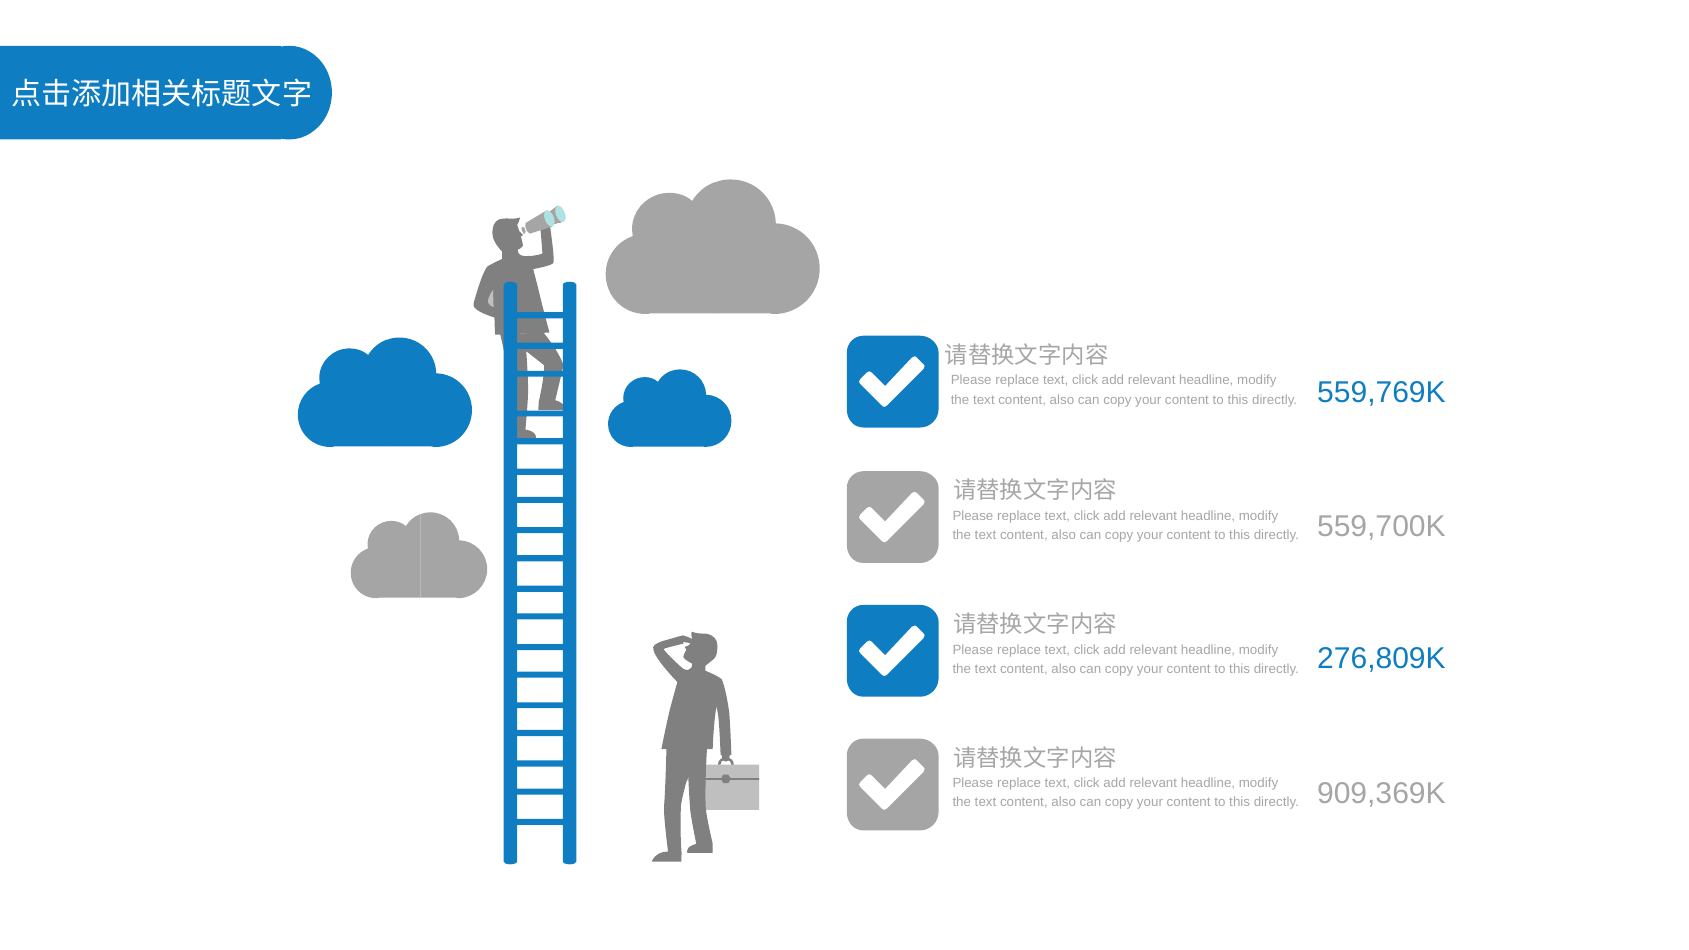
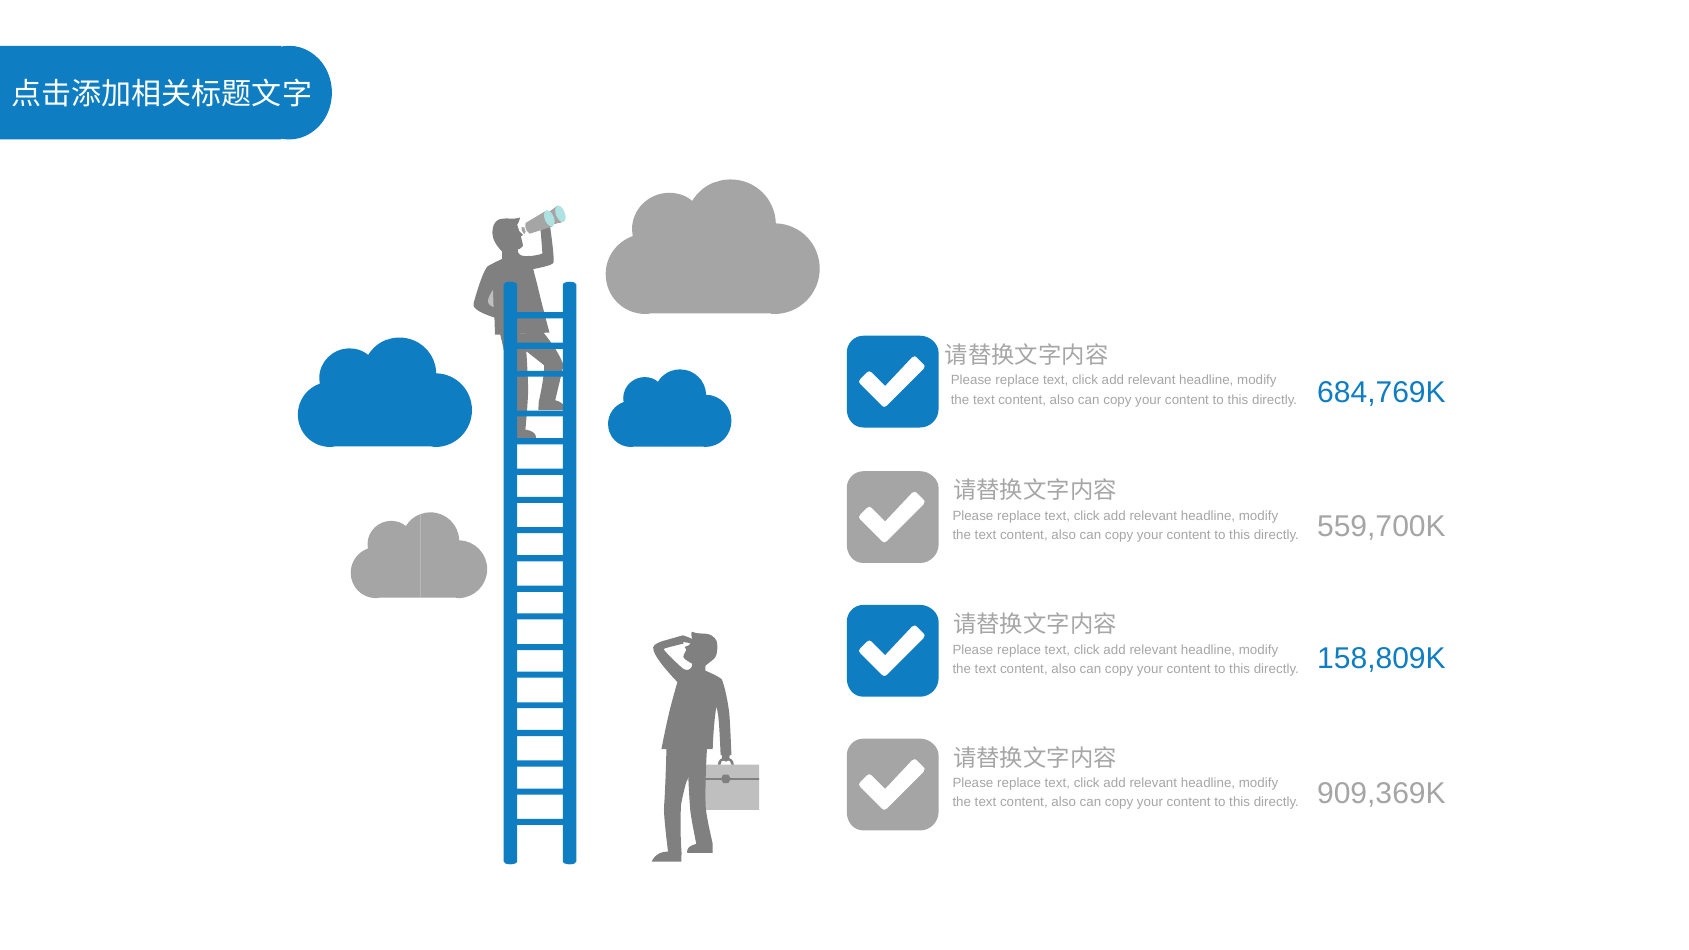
559,769K: 559,769K -> 684,769K (1381, 393)
276,809K: 276,809K -> 158,809K (1381, 658)
